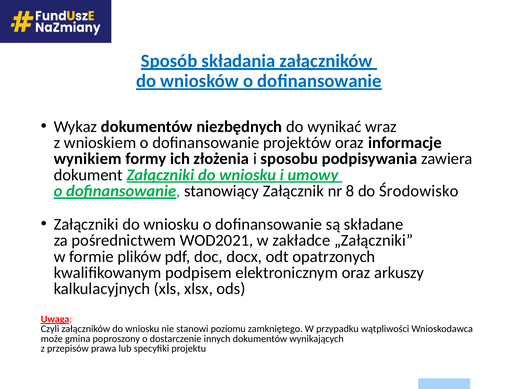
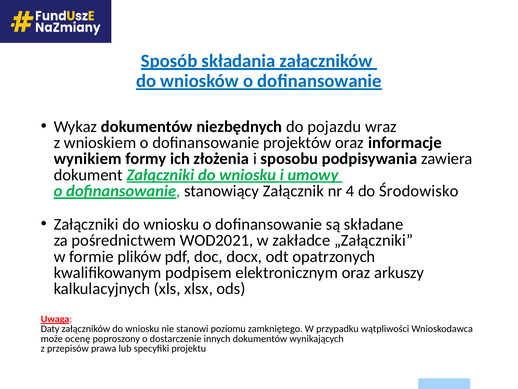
wynikać: wynikać -> pojazdu (334, 126)
8: 8 -> 4 (350, 191)
Czyli: Czyli -> Daty (50, 328)
gmina: gmina -> ocenę (78, 338)
